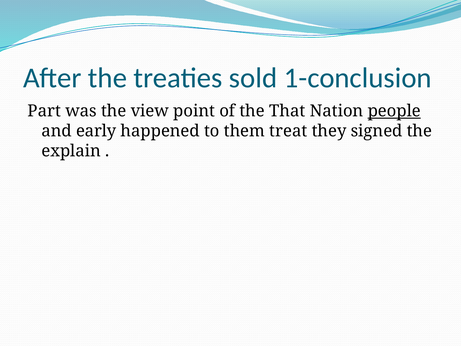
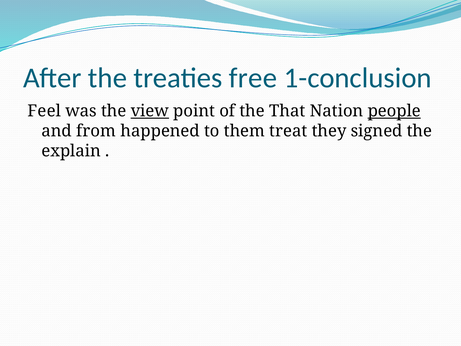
sold: sold -> free (253, 78)
Part: Part -> Feel (44, 111)
view underline: none -> present (150, 111)
early: early -> from (96, 131)
